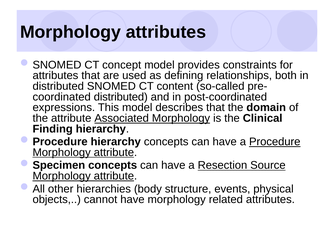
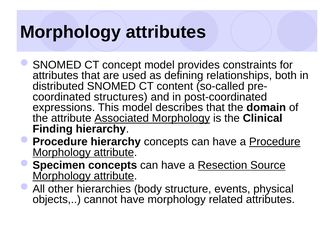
distributed: distributed -> structures (121, 97)
